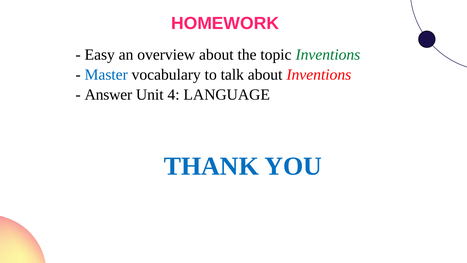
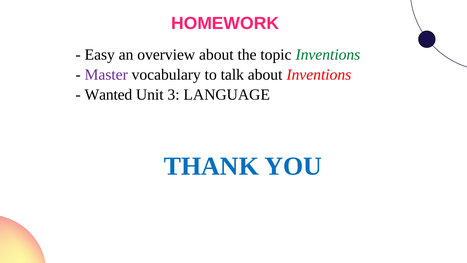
Master colour: blue -> purple (106, 75)
Answer: Answer -> Wanted (108, 95)
4: 4 -> 3 (174, 95)
